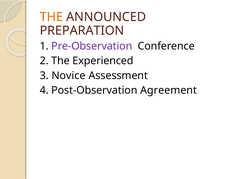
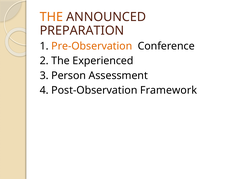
Pre-Observation colour: purple -> orange (92, 46)
Novice: Novice -> Person (69, 75)
Agreement: Agreement -> Framework (169, 90)
